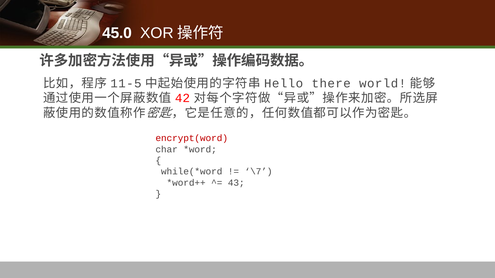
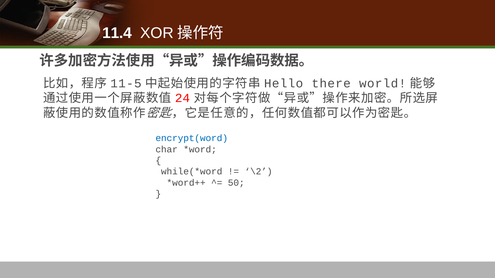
45.0: 45.0 -> 11.4 (117, 33)
42: 42 -> 24 (182, 98)
encrypt(word colour: red -> blue (192, 138)
\7: \7 -> \2 (259, 172)
43: 43 -> 50 (236, 183)
